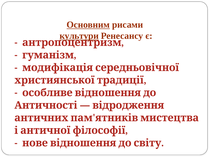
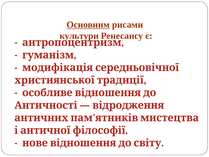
культури underline: present -> none (79, 36)
